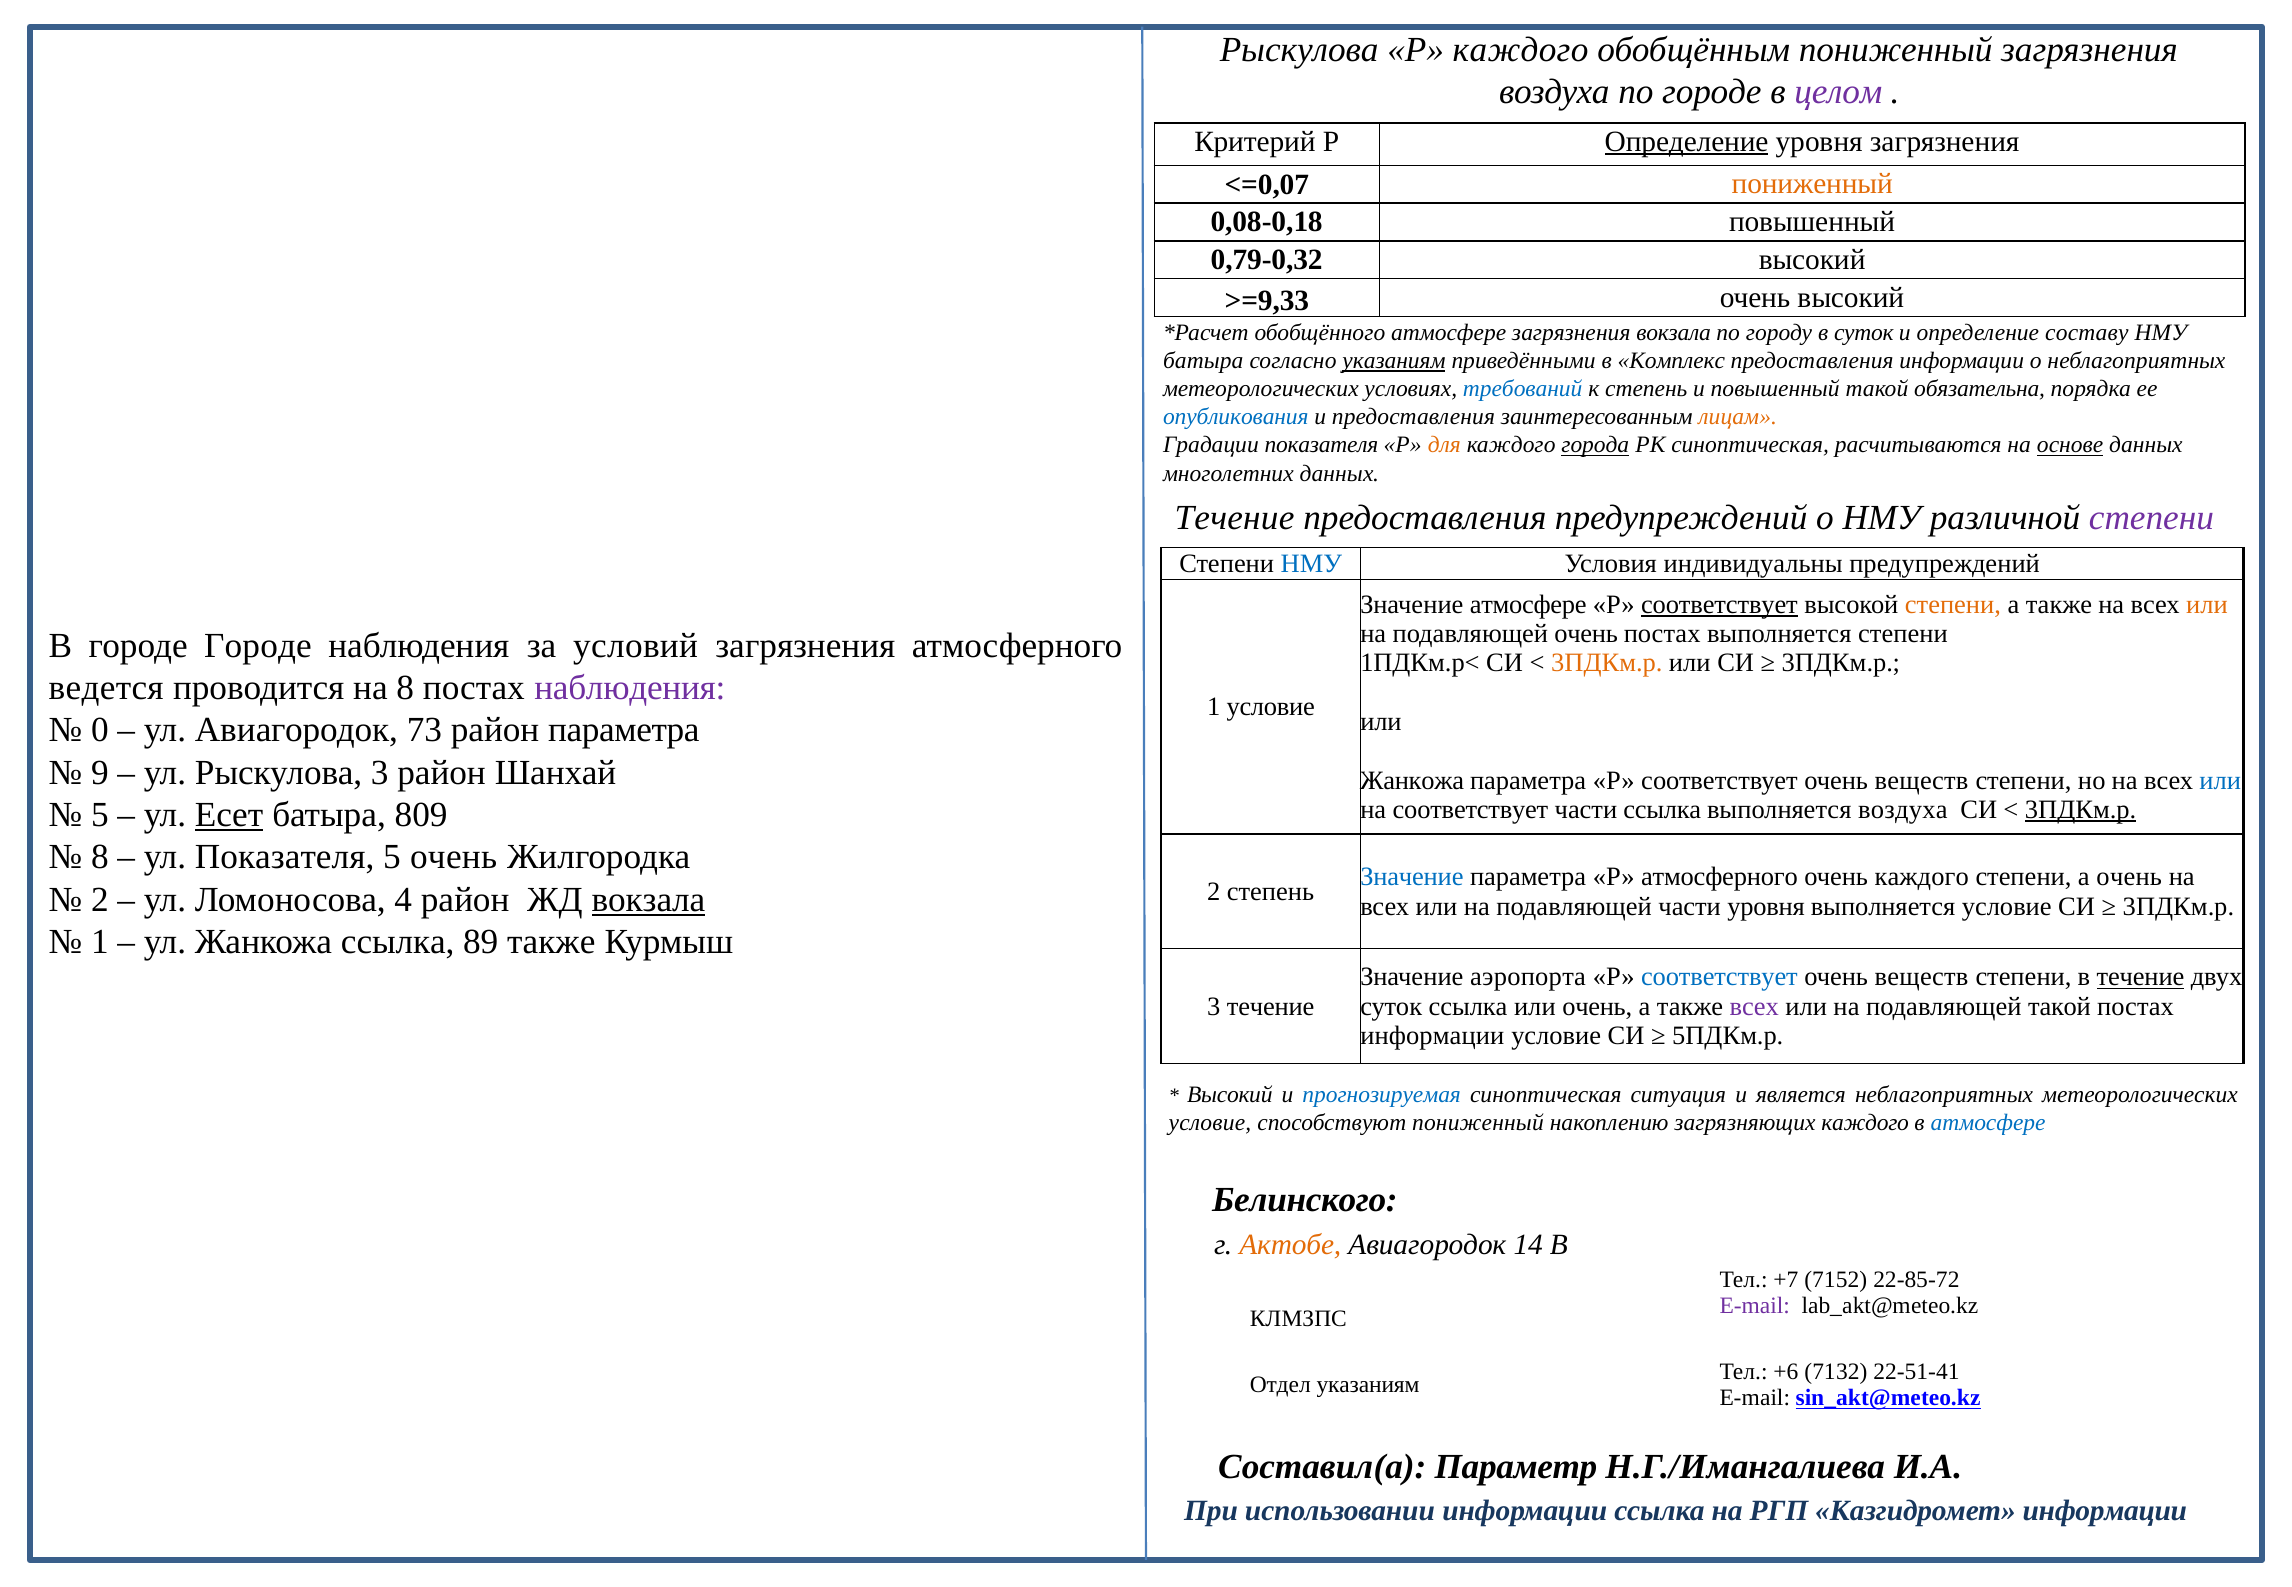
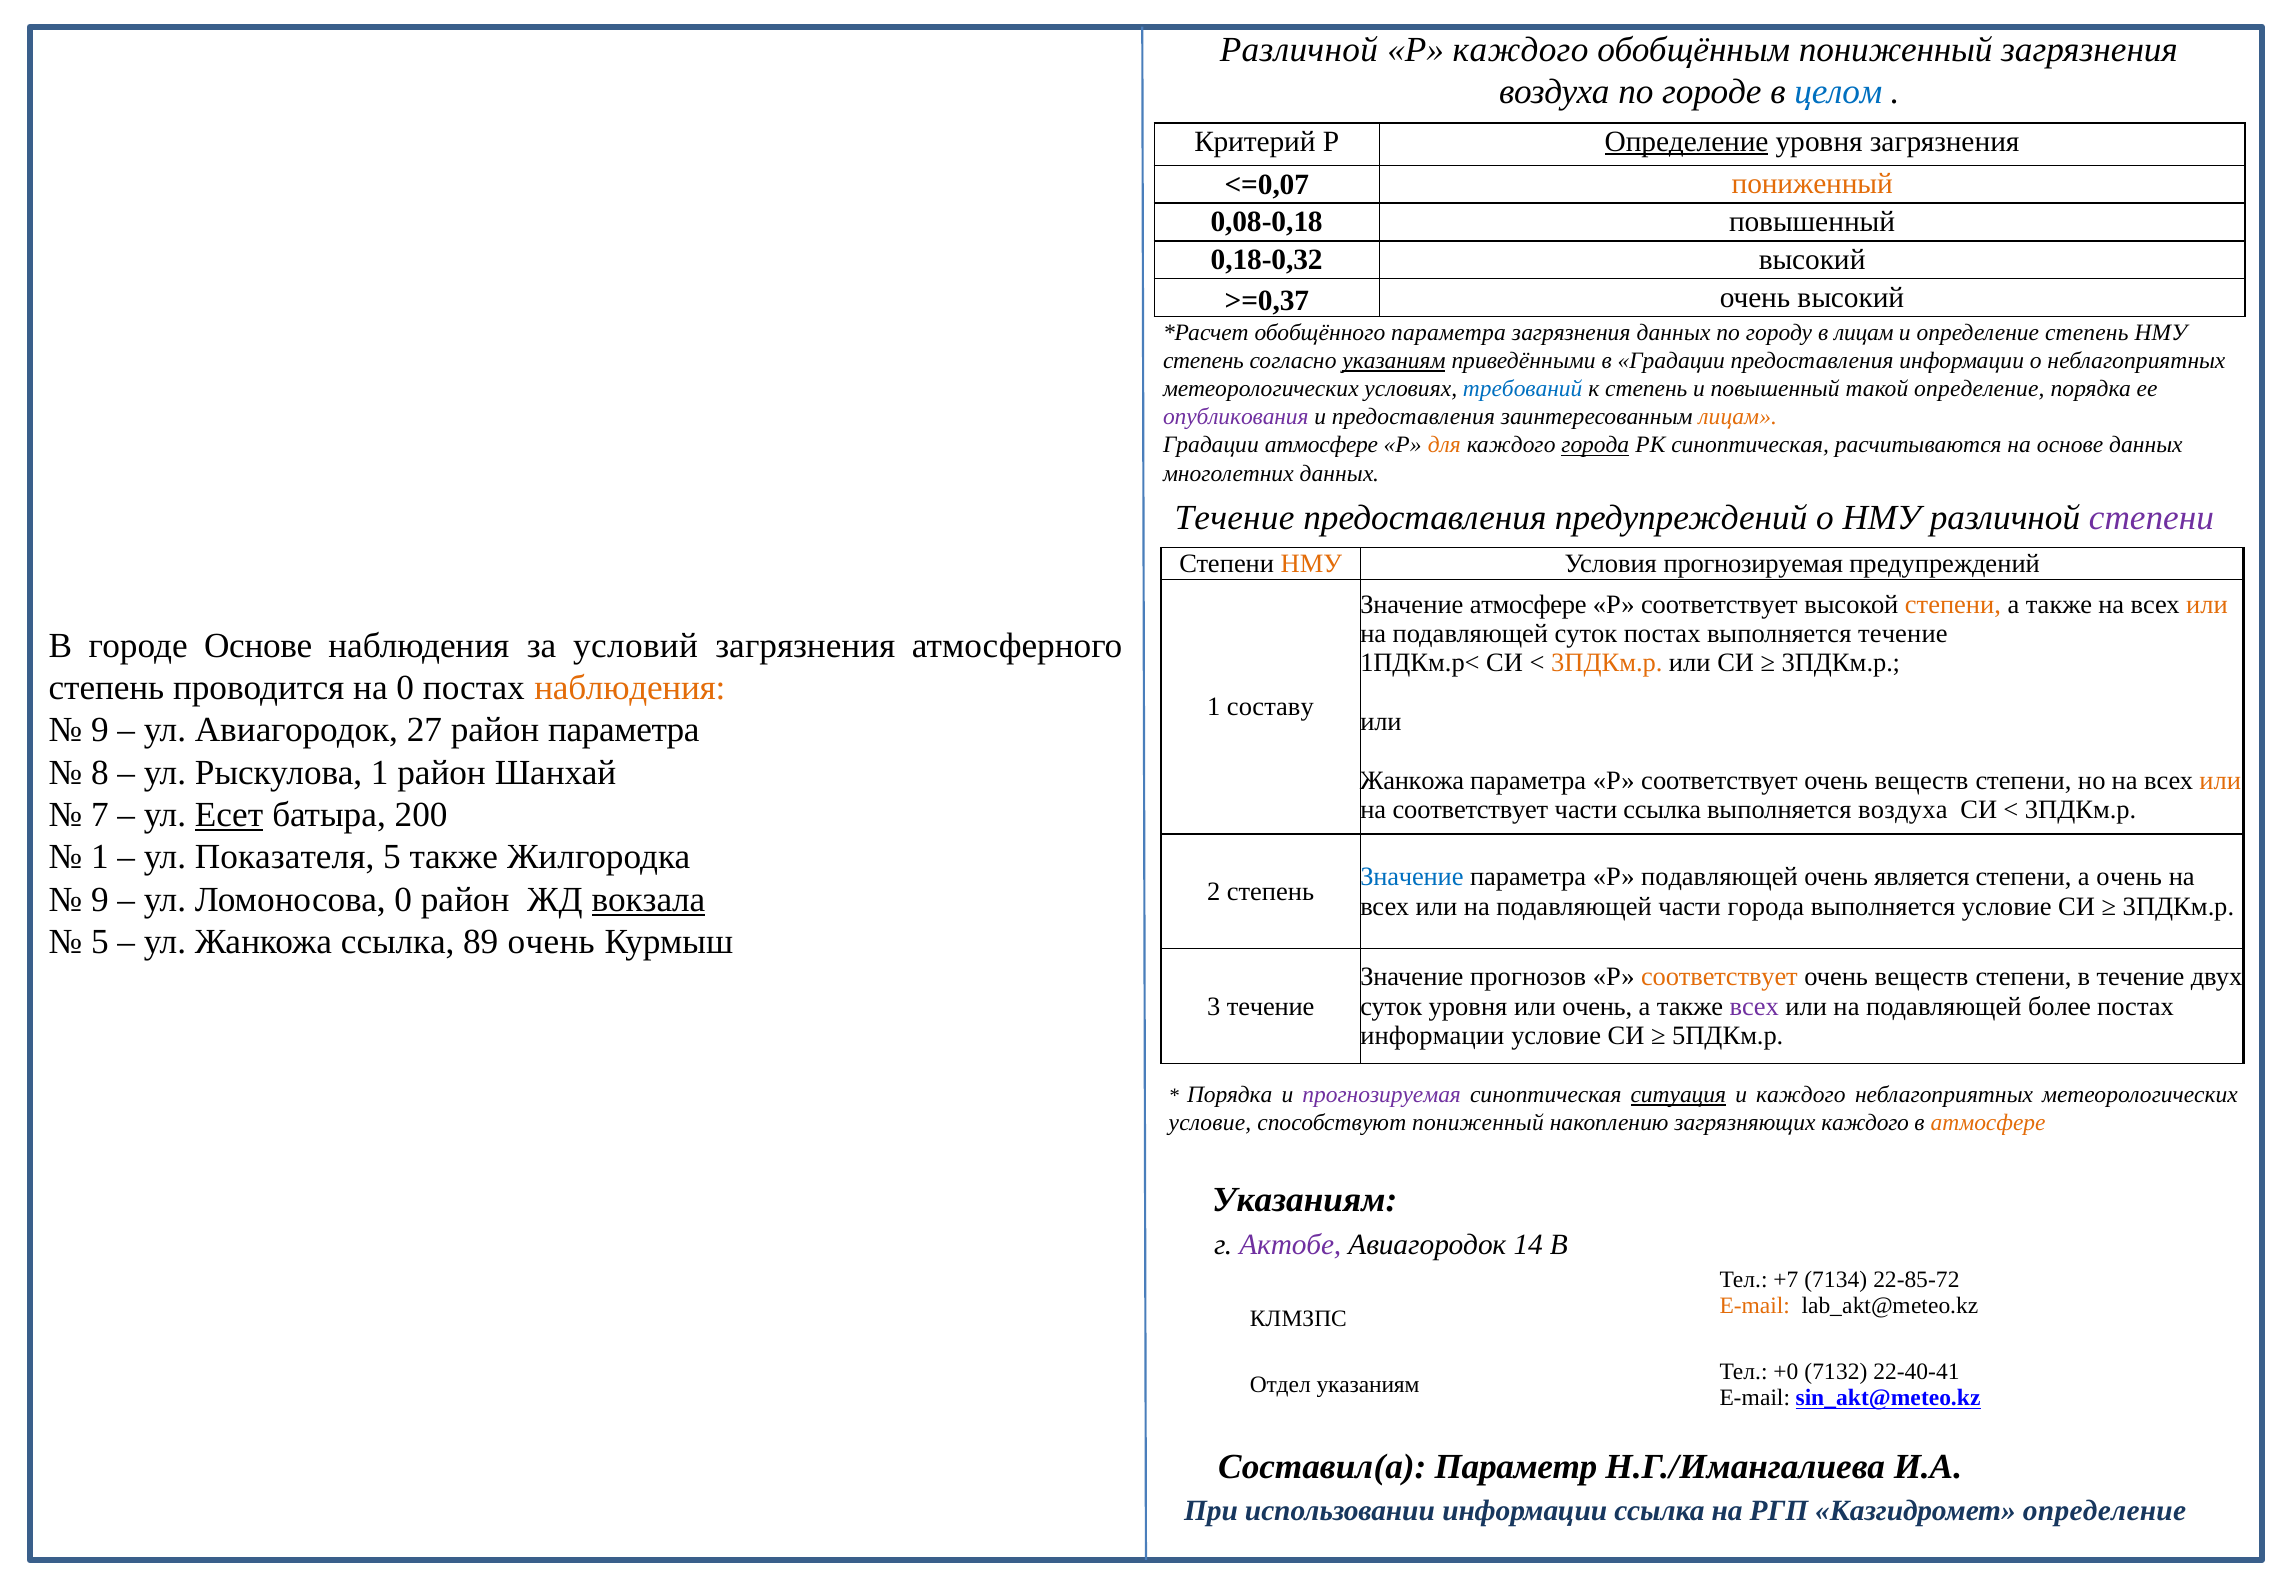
Рыскулова: Рыскулова -> Различной (1299, 49)
целом colour: purple -> blue (1838, 92)
0,79-0,32: 0,79-0,32 -> 0,18-0,32 (1267, 260)
>=9,33: >=9,33 -> >=0,37 (1267, 300)
обобщённого атмосфере: атмосфере -> параметра (1449, 333)
загрязнения вокзала: вокзала -> данных (1673, 333)
в суток: суток -> лицам (1864, 333)
определение составу: составу -> степень (2087, 333)
батыра: батыра -> степень (1203, 361)
в Комплекс: Комплекс -> Градации (1671, 361)
такой обязательна: обязательна -> определение (1979, 389)
опубликования colour: blue -> purple (1236, 417)
Градации показателя: показателя -> атмосфере (1321, 445)
основе underline: present -> none (2070, 445)
НМУ colour: blue -> orange (1311, 564)
Условия индивидуальны: индивидуальны -> прогнозируемая (1753, 564)
соответствует underline: present -> none (1719, 604)
подавляющей очень: очень -> суток (1586, 634)
выполняется степени: степени -> течение (1903, 634)
городе Городе: Городе -> Основе (258, 646)
ведется: ведется -> степень (106, 688)
на 8: 8 -> 0 (405, 688)
наблюдения colour: purple -> orange (630, 688)
1 условие: условие -> составу (1270, 707)
0: 0 -> 9 (100, 730)
73: 73 -> 27 (424, 730)
9: 9 -> 8 (100, 773)
Рыскулова 3: 3 -> 1 (380, 773)
или colour: blue -> orange (2220, 780)
3ПДКм.р underline: present -> none (2081, 810)
5: 5 -> 7 (100, 815)
809: 809 -> 200 (421, 815)
8: 8 -> 1 (100, 857)
5 очень: очень -> также (454, 857)
Р атмосферного: атмосферного -> подавляющей (1719, 877)
очень каждого: каждого -> является (1922, 877)
2: 2 -> 9 (100, 899)
Ломоносова 4: 4 -> 0 (403, 899)
части уровня: уровня -> города (1766, 906)
1: 1 -> 5 (100, 942)
89 также: также -> очень (551, 942)
аэропорта: аэропорта -> прогнозов (1528, 977)
соответствует colour: blue -> orange (1719, 977)
течение underline: present -> none (2140, 977)
суток ссылка: ссылка -> уровня (1468, 1006)
подавляющей такой: такой -> более (2060, 1006)
Высокий: Высокий -> Порядка (1230, 1095)
прогнозируемая colour: blue -> purple (1382, 1095)
ситуация underline: none -> present (1678, 1095)
и является: является -> каждого (1801, 1095)
атмосфере colour: blue -> orange (1988, 1123)
Белинского: Белинского -> Указаниям (1305, 1200)
Актобе colour: orange -> purple (1290, 1245)
7152: 7152 -> 7134 (1836, 1280)
E-mail colour: purple -> orange (1755, 1306)
+6: +6 -> +0 (1786, 1371)
22-51-41: 22-51-41 -> 22-40-41 (1916, 1371)
Казгидромет информации: информации -> определение (2105, 1511)
